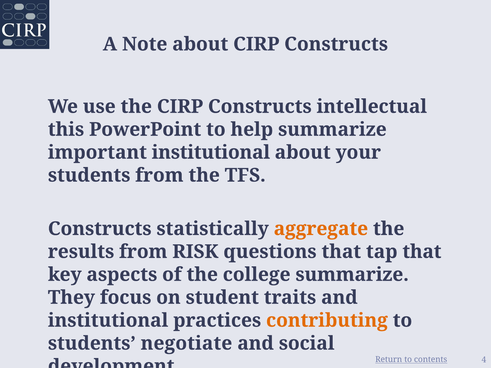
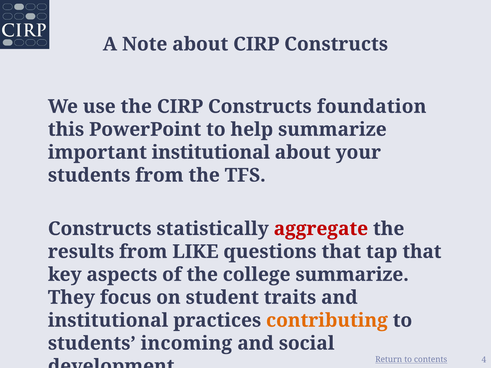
intellectual: intellectual -> foundation (372, 107)
aggregate colour: orange -> red (321, 229)
RISK: RISK -> LIKE (195, 252)
negotiate: negotiate -> incoming (186, 344)
